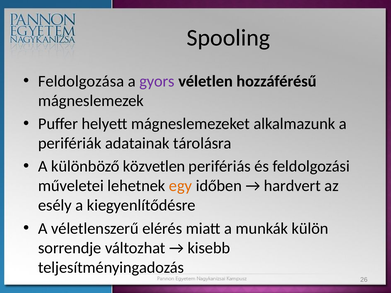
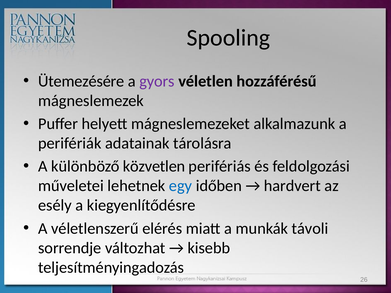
Feldolgozása: Feldolgozása -> Ütemezésére (81, 81)
egy colour: orange -> blue (181, 186)
külön: külön -> távoli (310, 229)
